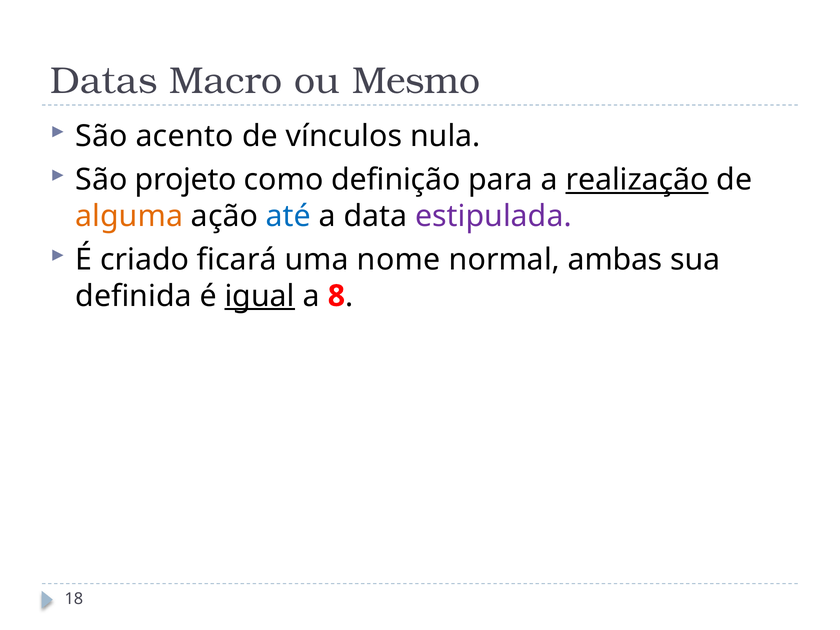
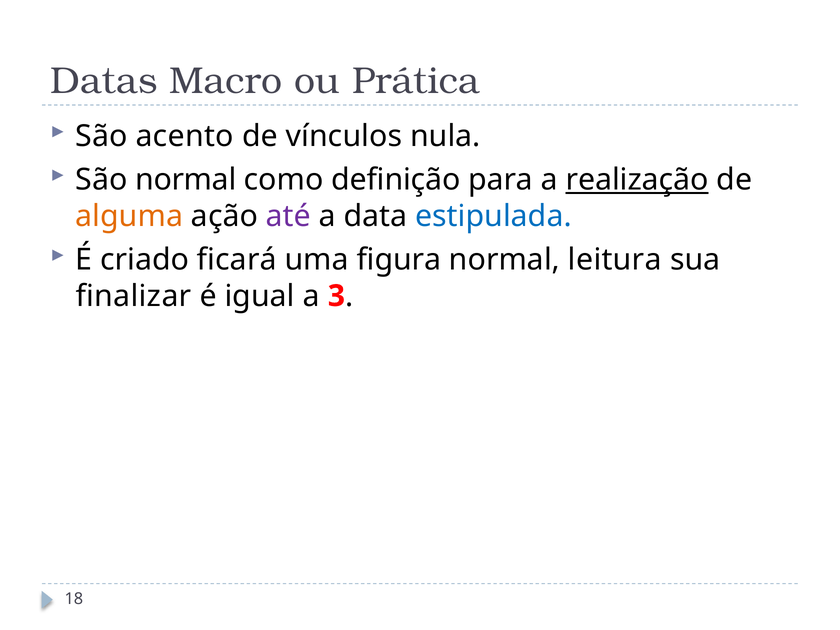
Mesmo: Mesmo -> Prática (416, 81)
São projeto: projeto -> normal (186, 180)
até colour: blue -> purple (288, 216)
estipulada colour: purple -> blue (493, 216)
nome: nome -> figura (399, 260)
ambas: ambas -> leitura (615, 260)
definida: definida -> finalizar (133, 296)
igual underline: present -> none (260, 296)
8: 8 -> 3 (336, 296)
